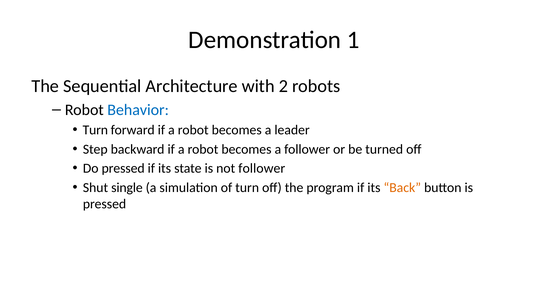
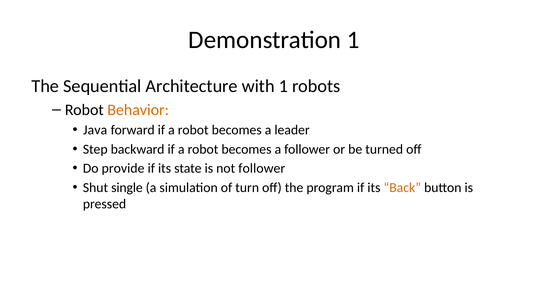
with 2: 2 -> 1 (283, 86)
Behavior colour: blue -> orange (138, 110)
Turn: Turn -> Java (95, 130)
Do pressed: pressed -> provide (123, 169)
